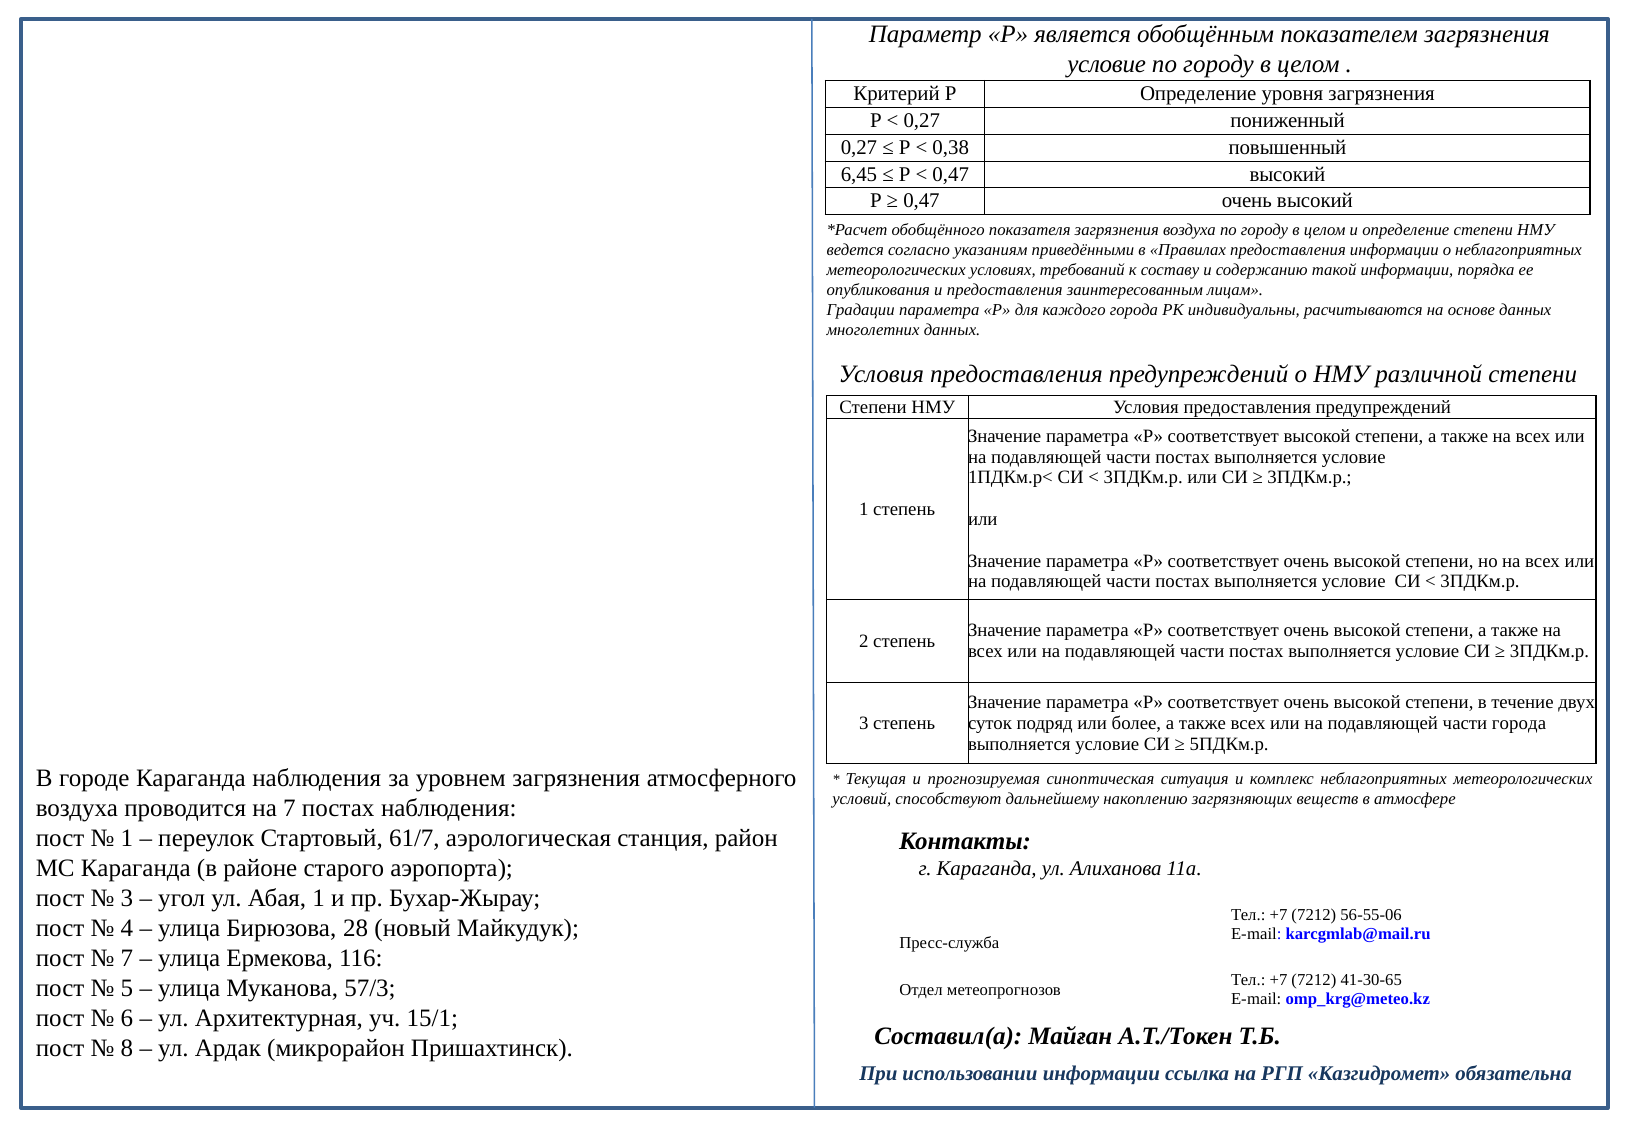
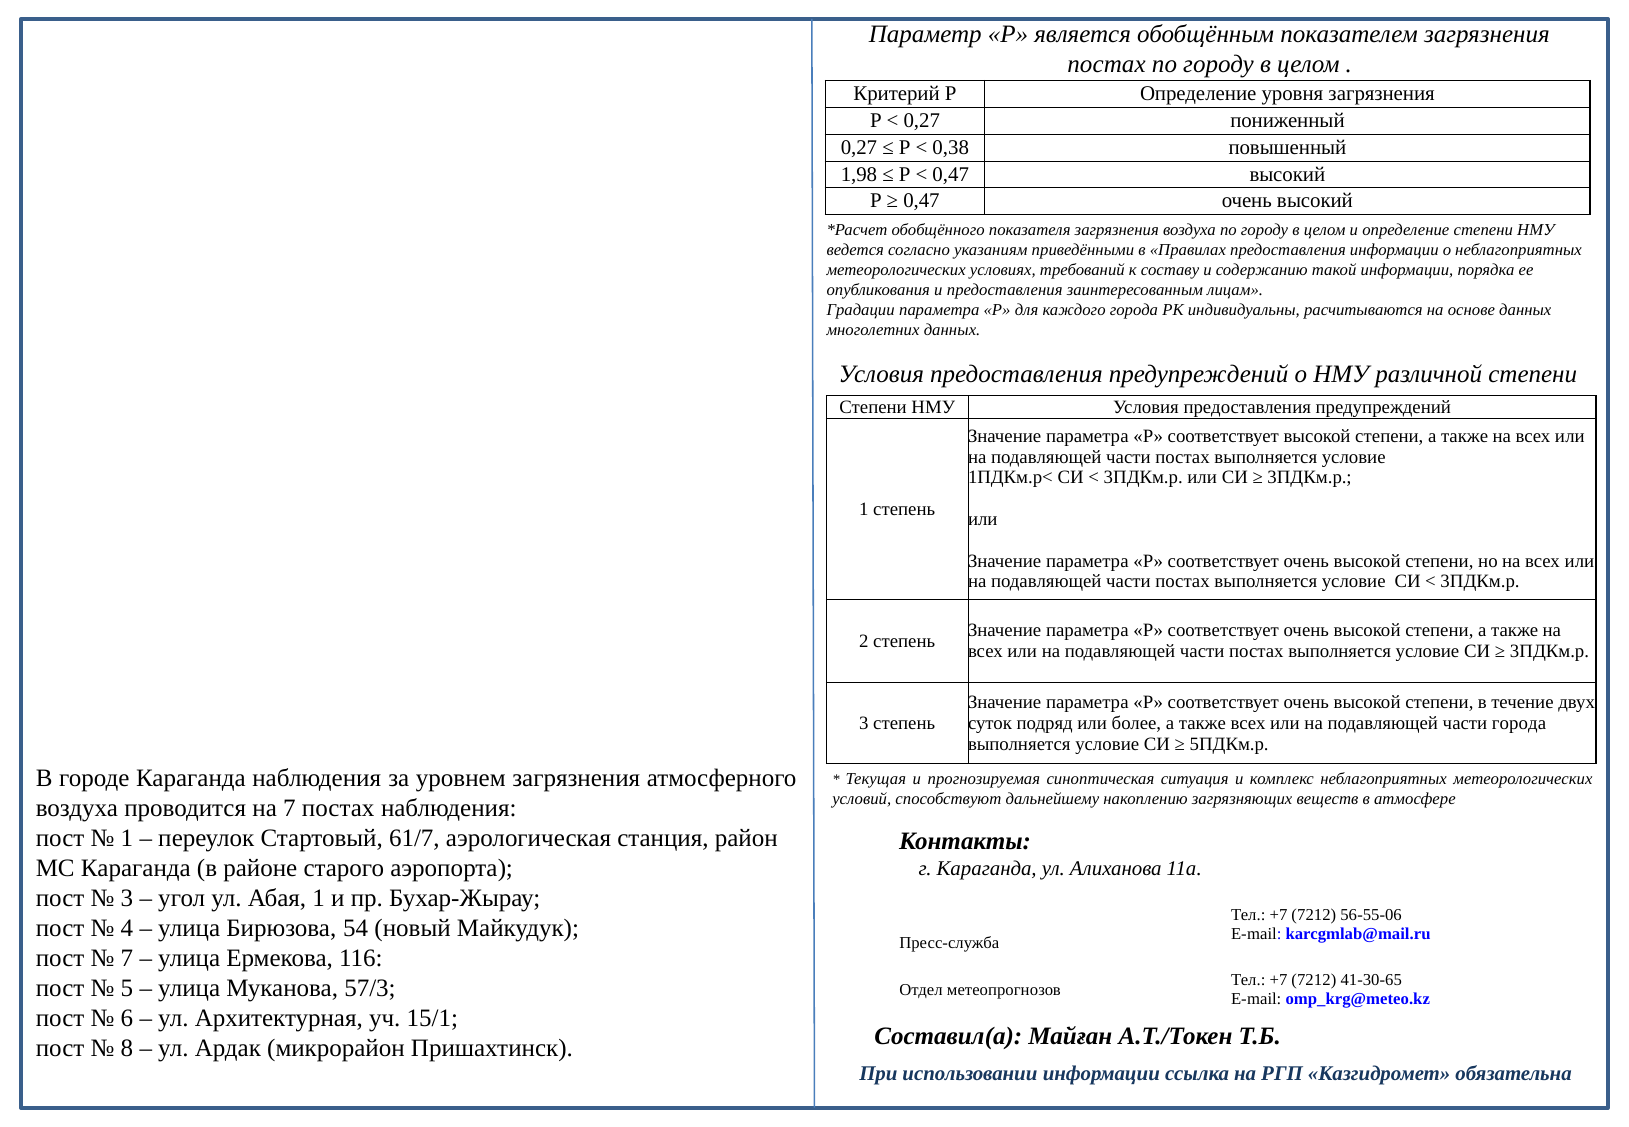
условие: условие -> постах (1107, 65)
6,45: 6,45 -> 1,98 (859, 174)
28: 28 -> 54 (356, 929)
